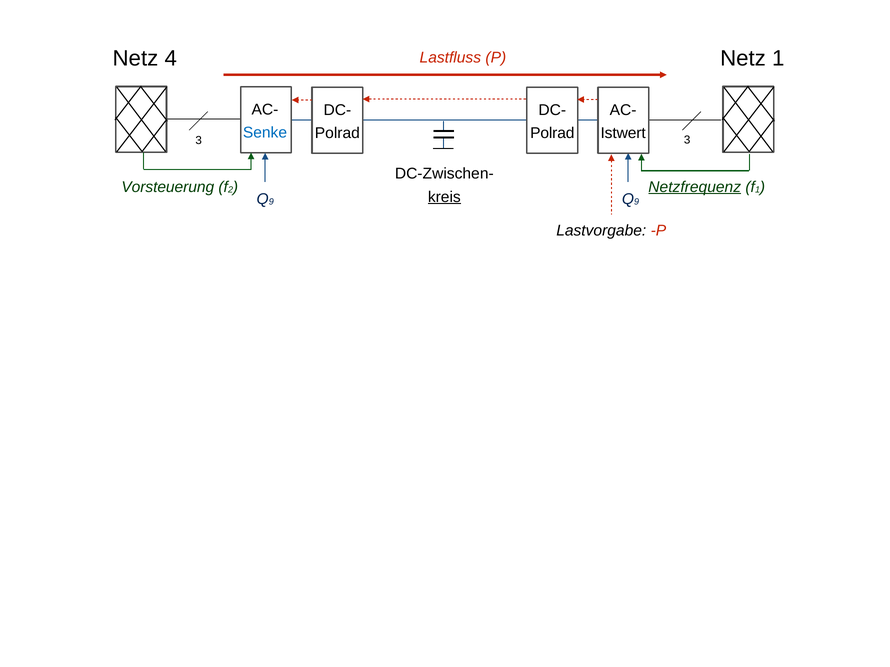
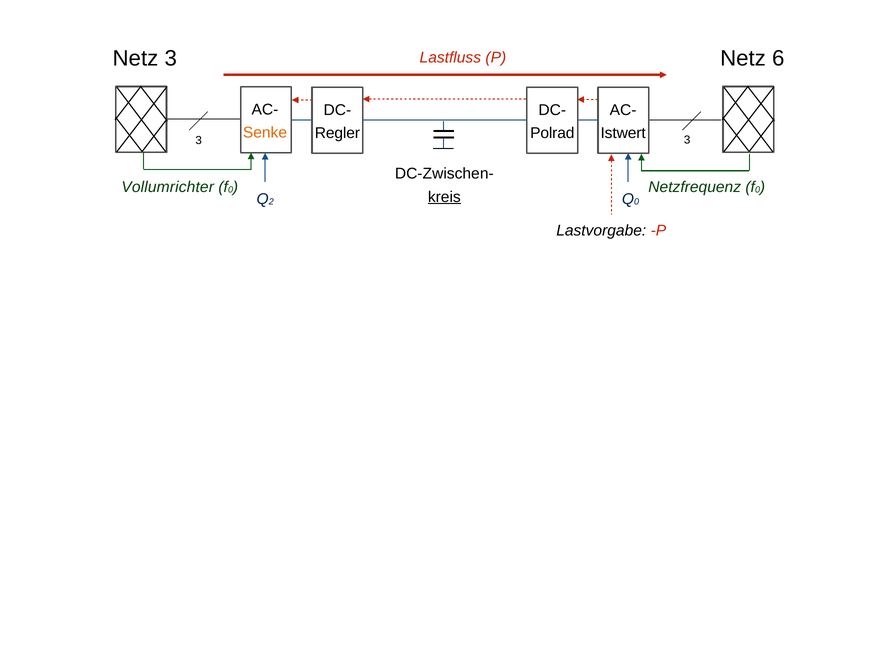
Netz 4: 4 -> 3 (171, 59)
Netz 1: 1 -> 6 (778, 59)
Senke colour: blue -> orange (265, 133)
Polrad: Polrad -> Regler (337, 133)
Vorsteuerung: Vorsteuerung -> Vollumrichter (168, 187)
2: 2 -> 0 (231, 190)
Netzfrequenz underline: present -> none (695, 187)
1: 1 -> 0 (758, 190)
9: 9 -> 2 (271, 202)
9: 9 -> 0 (637, 202)
